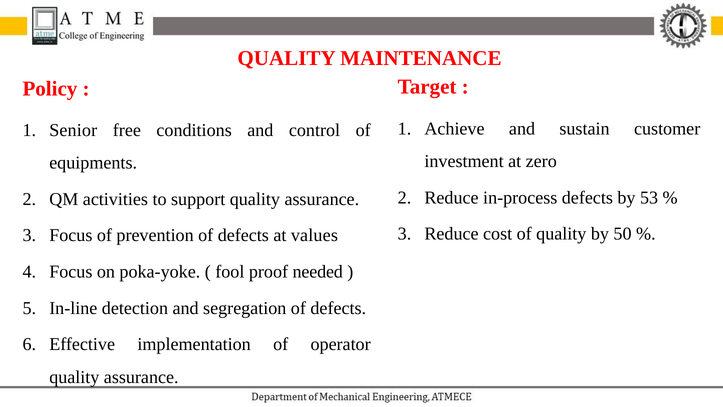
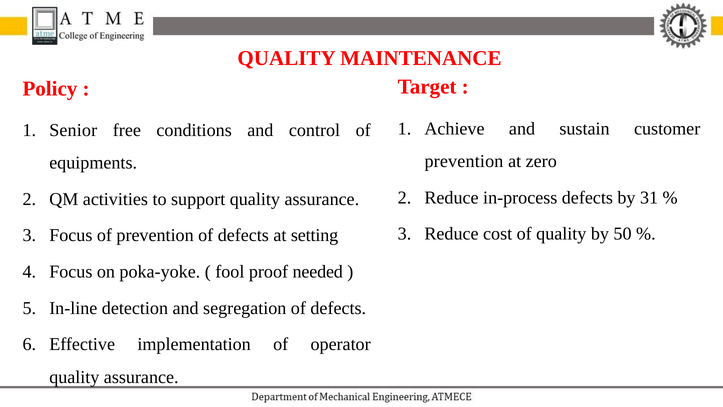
investment: investment -> prevention (464, 161)
53: 53 -> 31 (649, 197)
values: values -> setting (315, 235)
